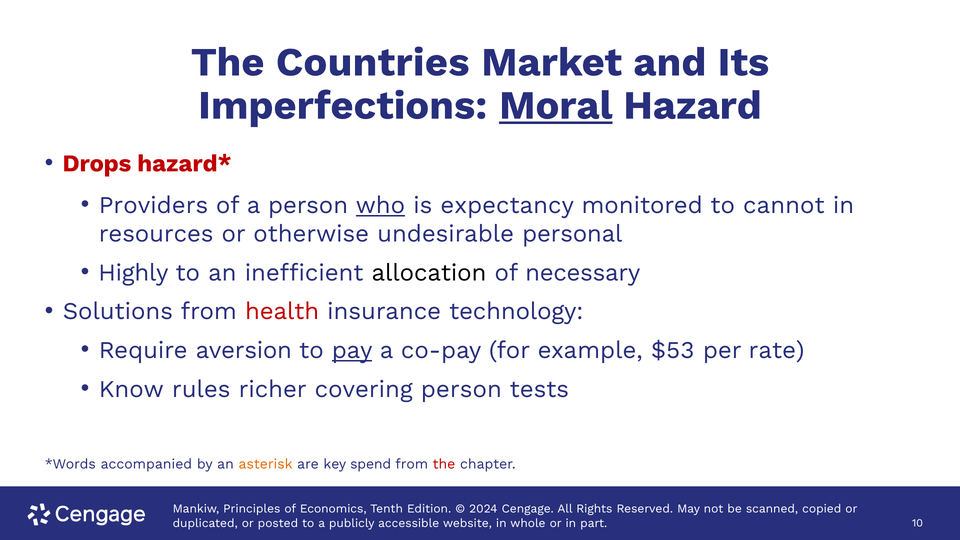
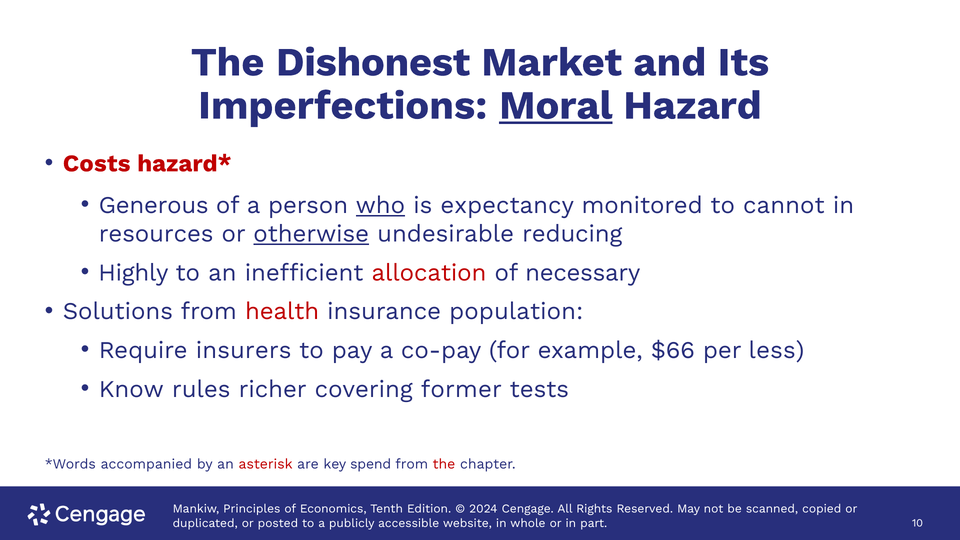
Countries: Countries -> Dishonest (373, 62)
Drops: Drops -> Costs (97, 163)
Providers: Providers -> Generous (154, 205)
otherwise underline: none -> present (311, 234)
personal: personal -> reducing (572, 234)
allocation colour: black -> red (429, 273)
technology: technology -> population (516, 312)
aversion: aversion -> insurers (244, 350)
pay underline: present -> none (352, 350)
$53: $53 -> $66 (673, 350)
rate: rate -> less (776, 350)
covering person: person -> former (461, 389)
asterisk colour: orange -> red (266, 464)
